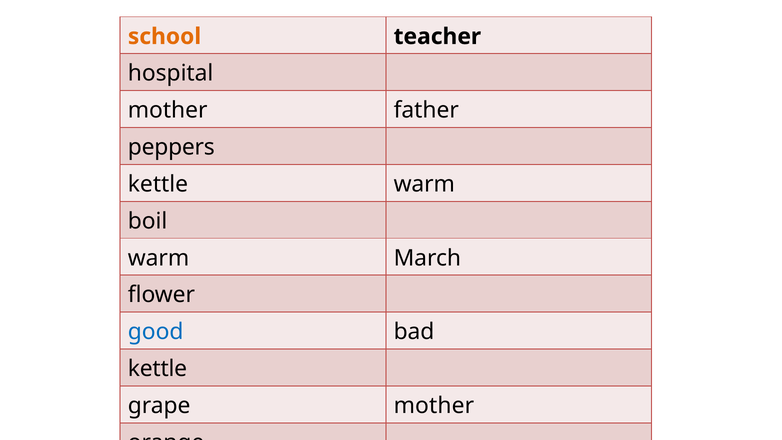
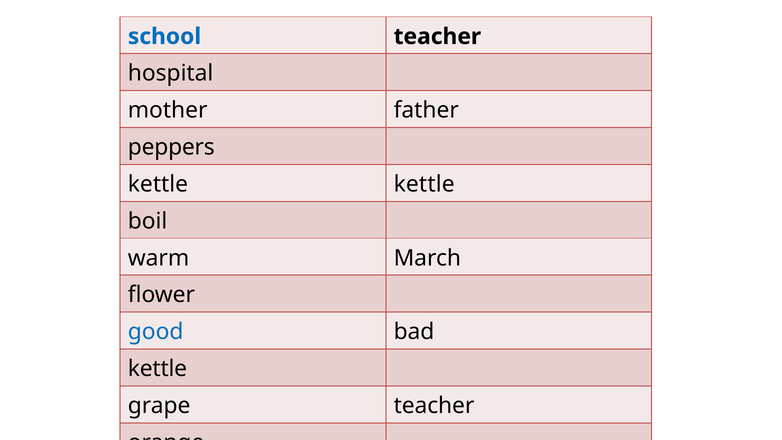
school colour: orange -> blue (164, 36)
kettle warm: warm -> kettle (424, 184)
grape mother: mother -> teacher (434, 406)
